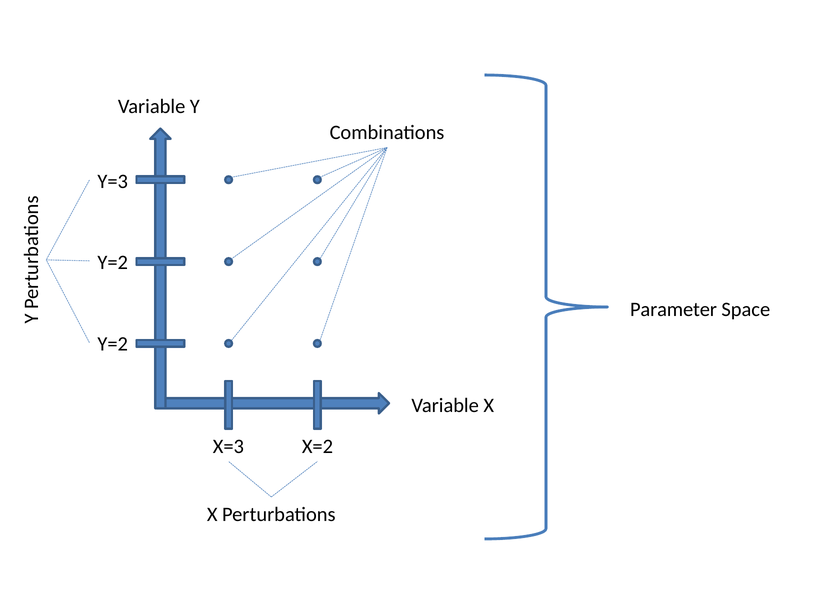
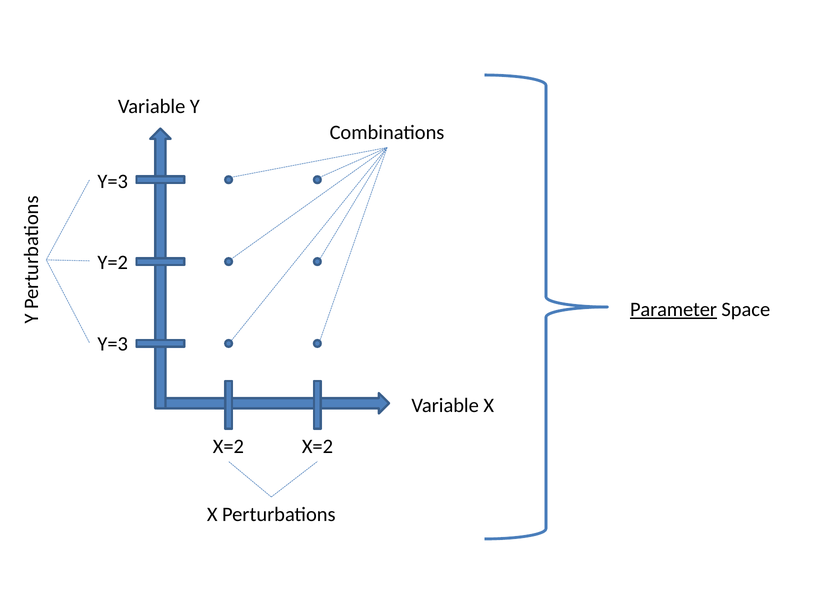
Parameter underline: none -> present (674, 309)
Y=2: Y=2 -> Y=3 (113, 344)
X=3: X=3 -> X=2 (228, 447)
